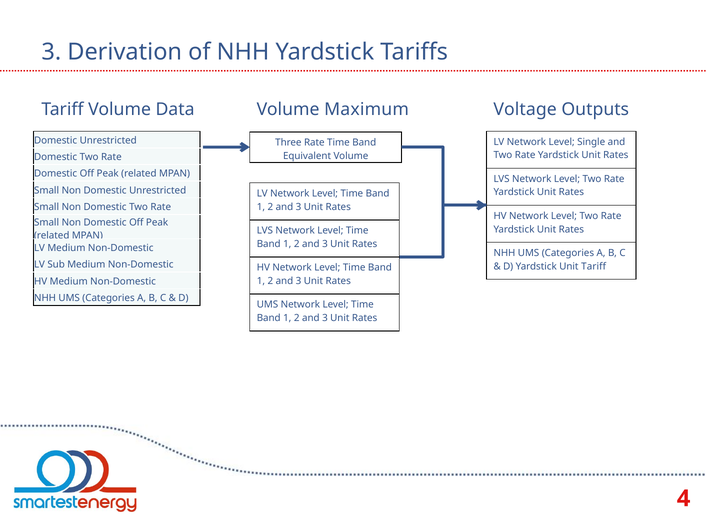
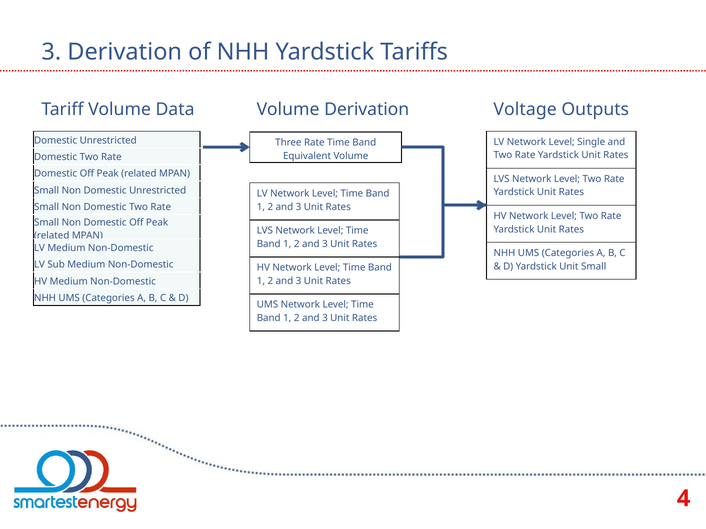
Volume Maximum: Maximum -> Derivation (367, 110)
Unit Tariff: Tariff -> Small (594, 267)
